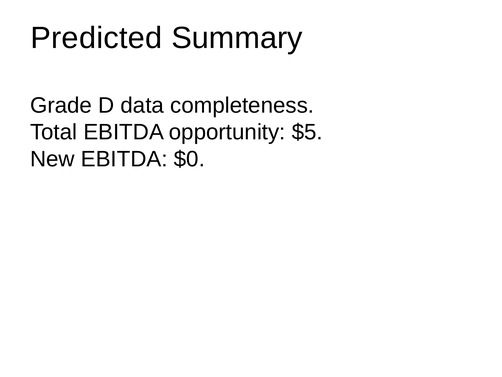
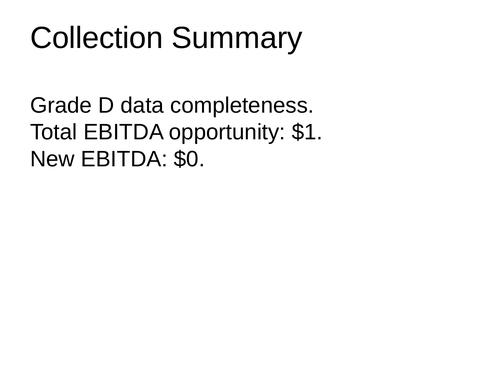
Predicted: Predicted -> Collection (97, 38)
$5: $5 -> $1 (307, 132)
